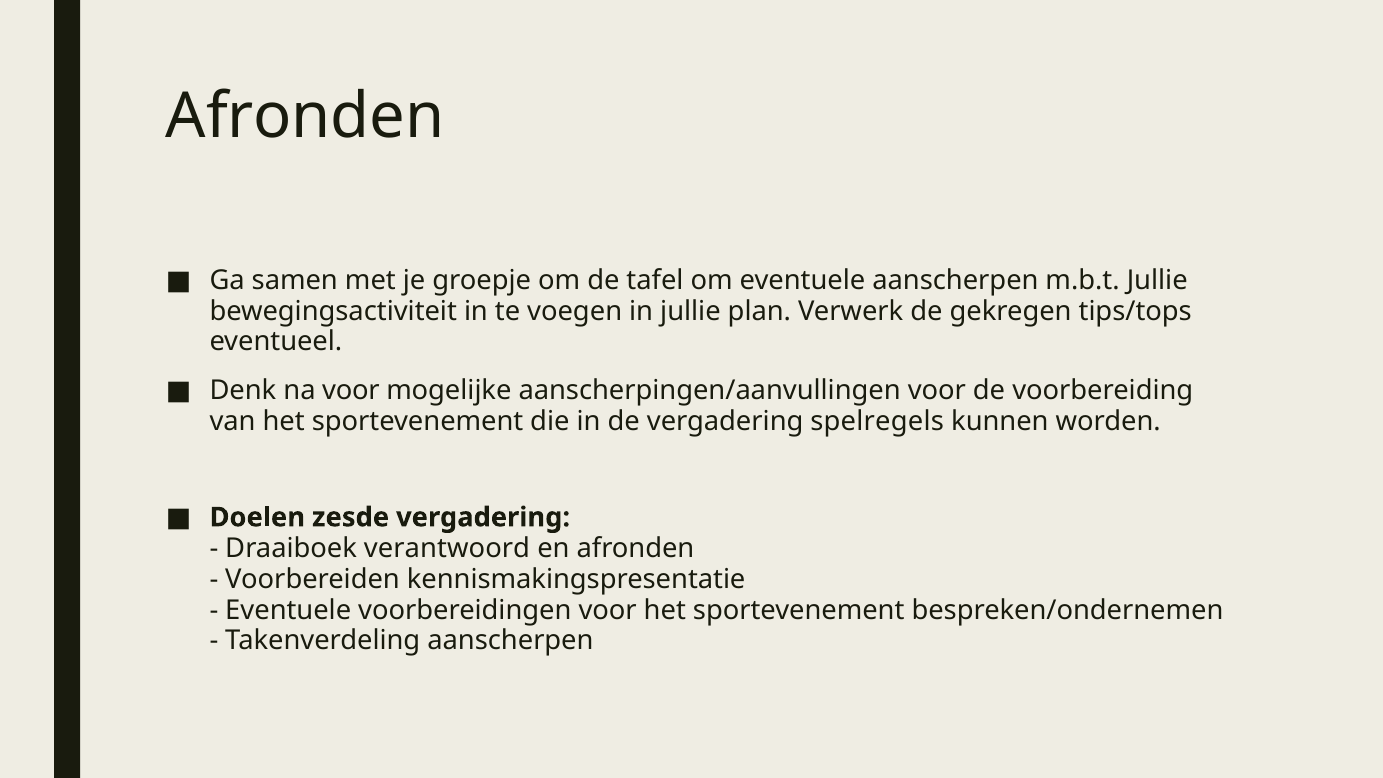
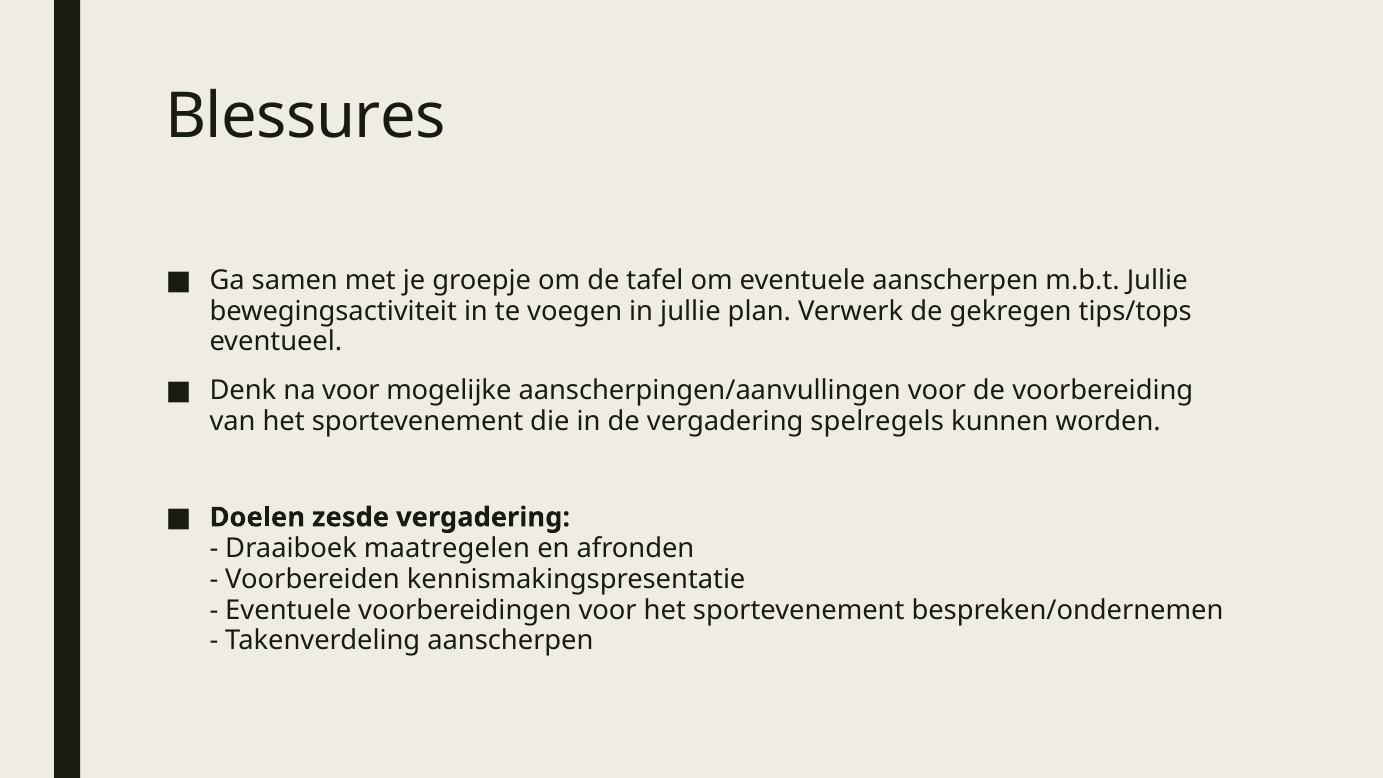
Afronden: Afronden -> Blessures (305, 116)
verantwoord: verantwoord -> maatregelen (447, 548)
